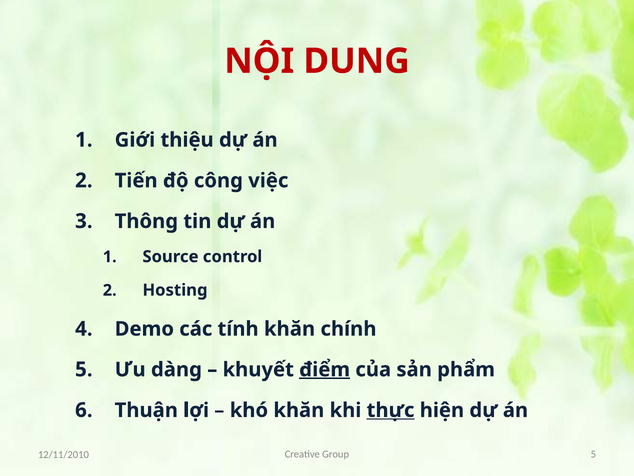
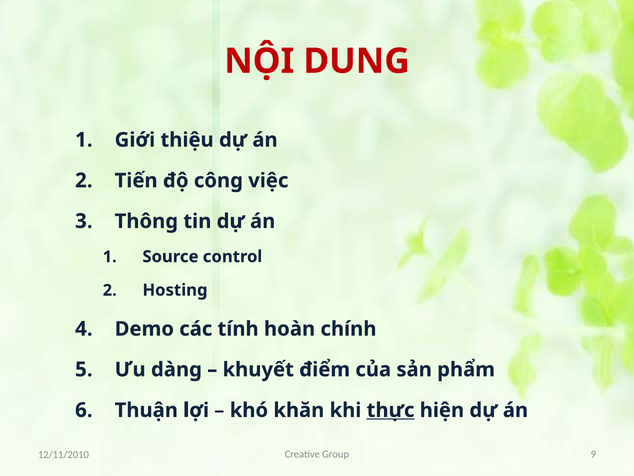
tính khăn: khăn -> hoàn (290, 329)
điểm underline: present -> none (325, 369)
Group 5: 5 -> 9 (593, 454)
